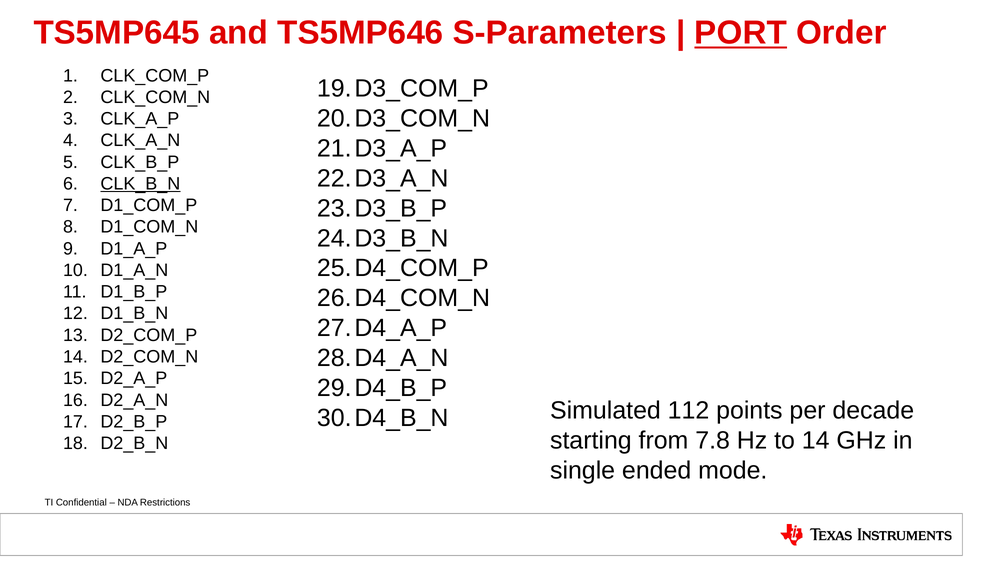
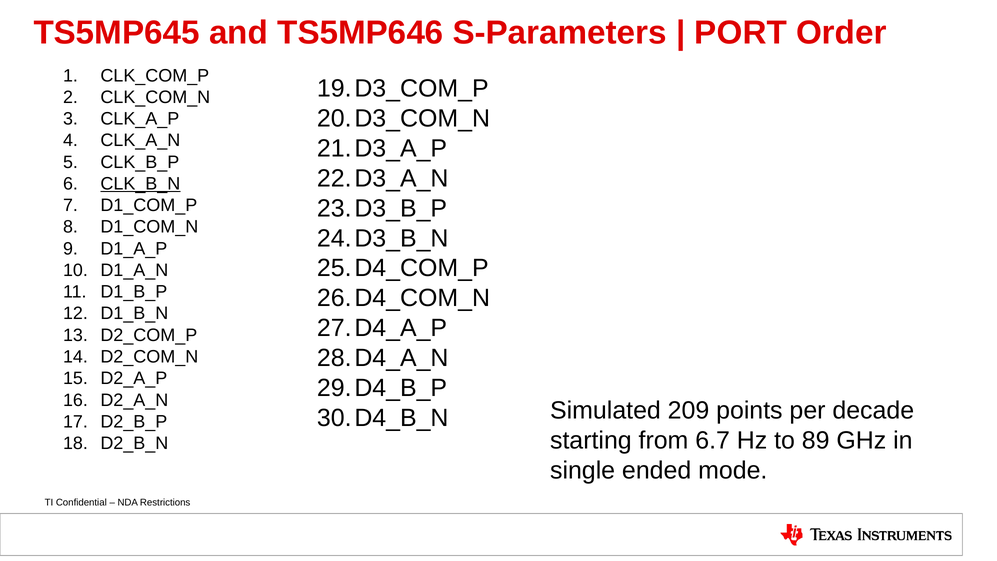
PORT underline: present -> none (741, 33)
112: 112 -> 209 (688, 410)
7.8: 7.8 -> 6.7 (713, 440)
to 14: 14 -> 89 (816, 440)
